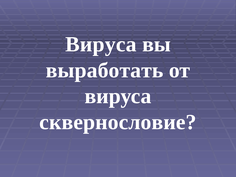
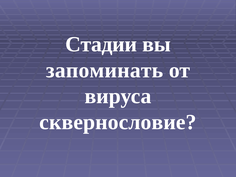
Вируса: Вируса -> Стадии (101, 44)
выработать: выработать -> запоминать (105, 70)
